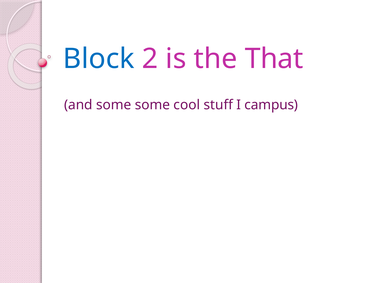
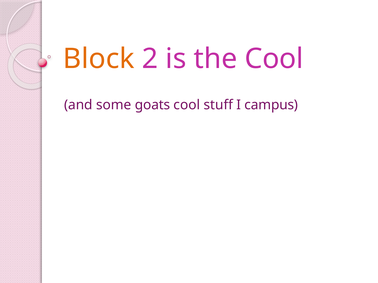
Block colour: blue -> orange (99, 59)
the That: That -> Cool (274, 59)
some some: some -> goats (153, 105)
